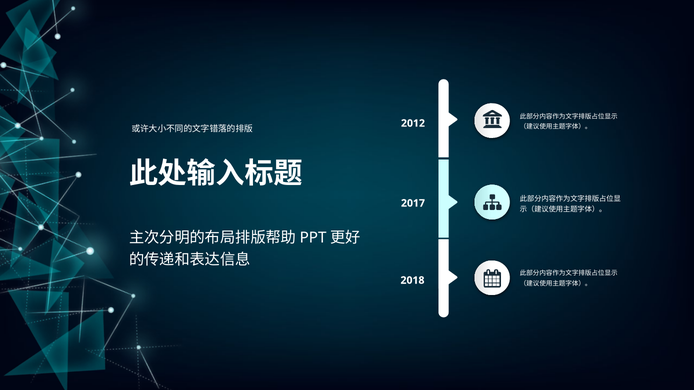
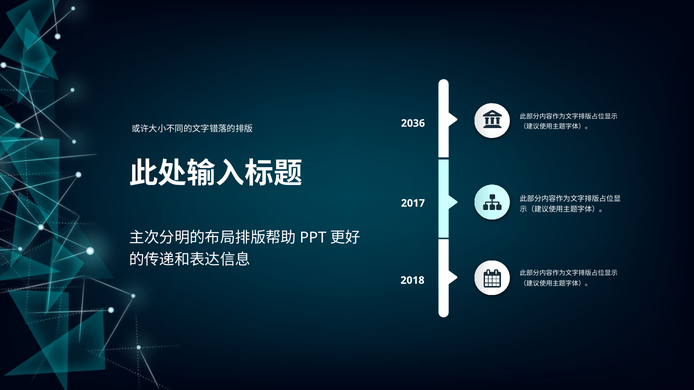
2012: 2012 -> 2036 (413, 123)
